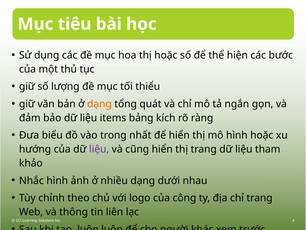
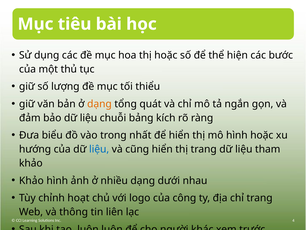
items: items -> chuỗi (113, 118)
liệu colour: purple -> blue (99, 149)
Nhắc: Nhắc -> Khảo (31, 180)
theo: theo -> hoạt (78, 198)
